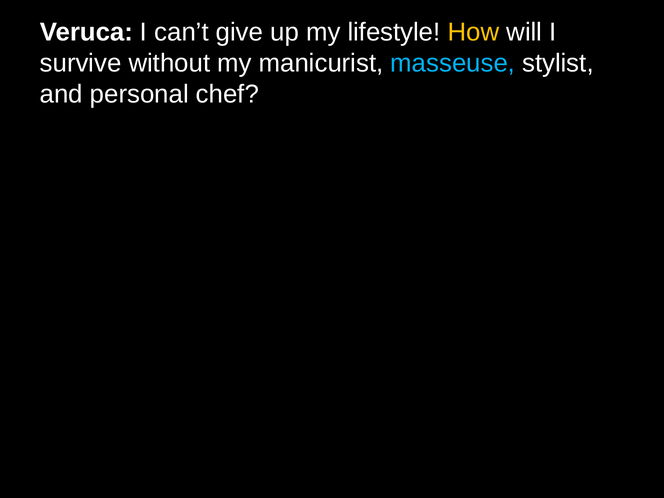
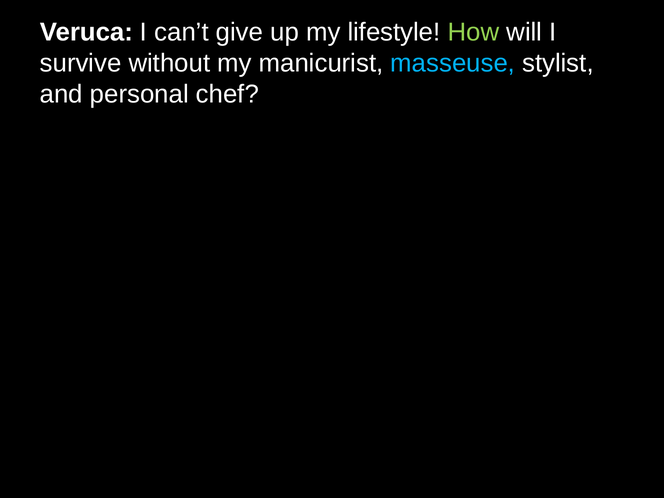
How colour: yellow -> light green (473, 32)
